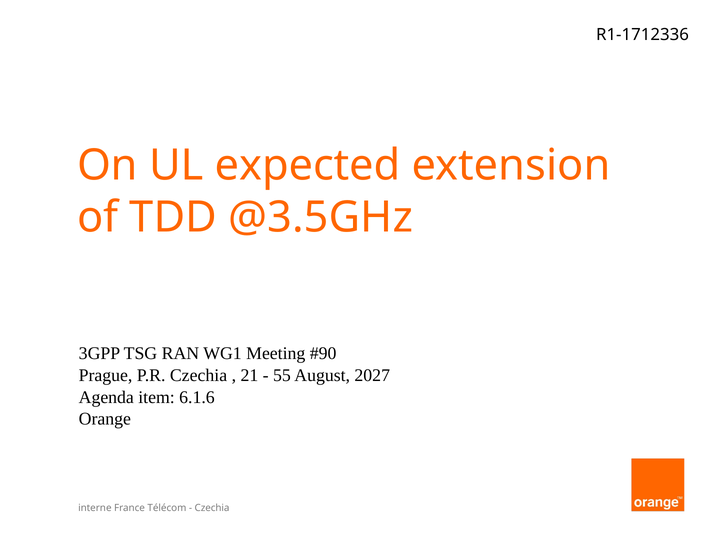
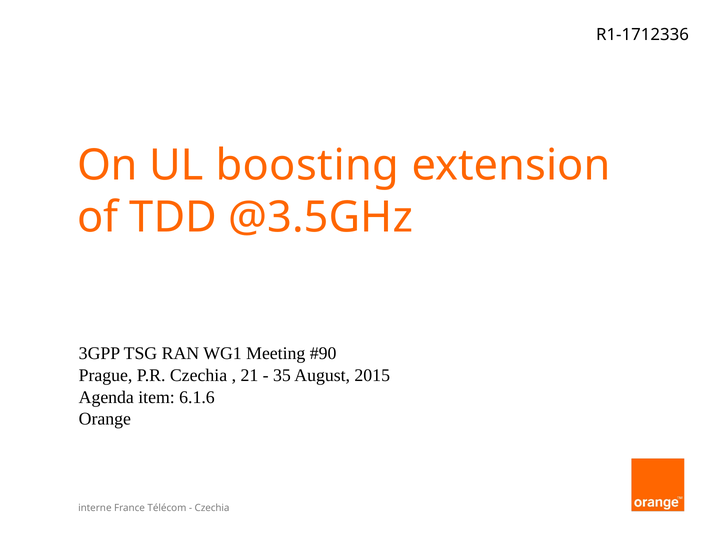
expected: expected -> boosting (307, 165)
55: 55 -> 35 (282, 375)
2027: 2027 -> 2015 (372, 375)
